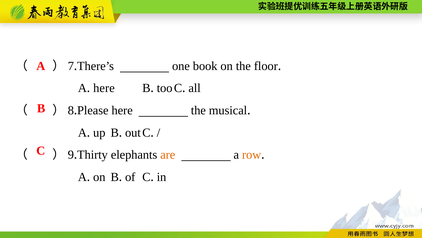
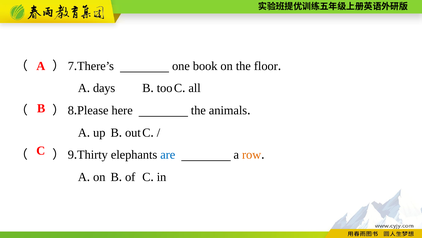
here: here -> days (104, 88)
musical: musical -> animals (228, 110)
are colour: orange -> blue (168, 154)
